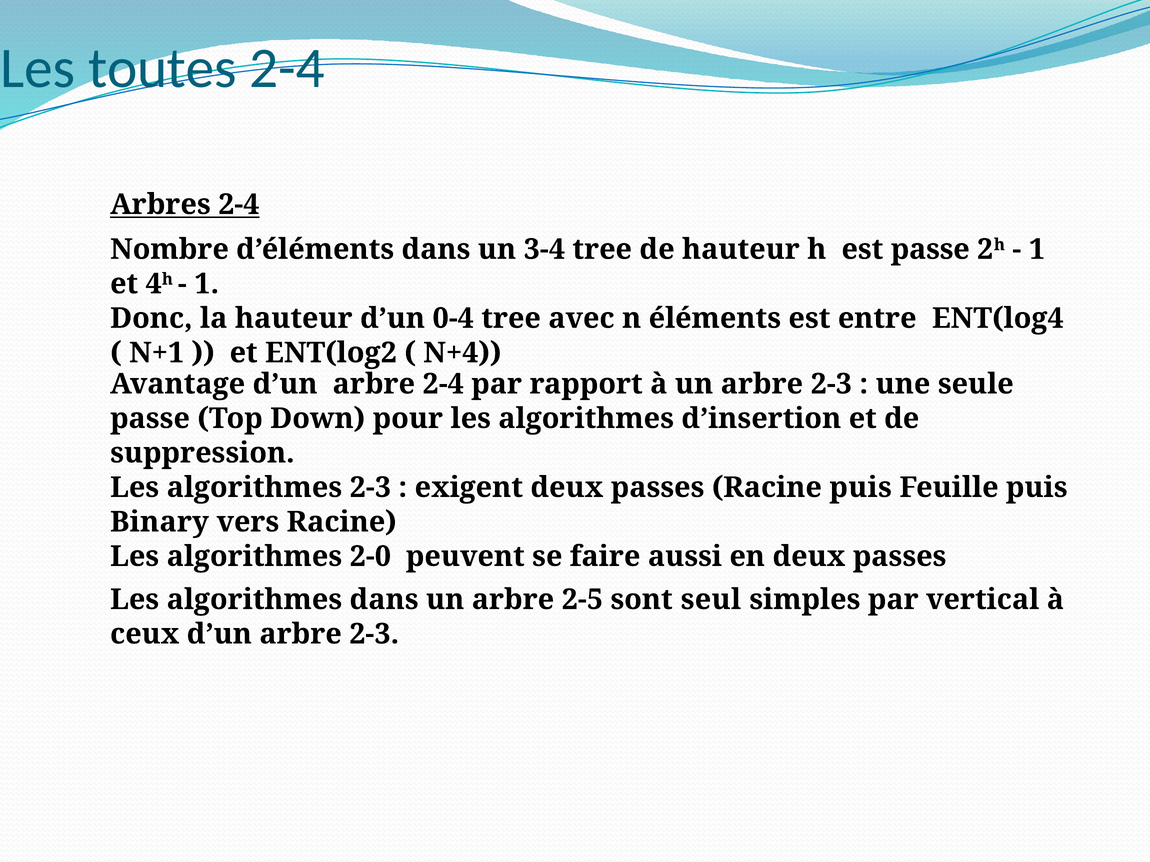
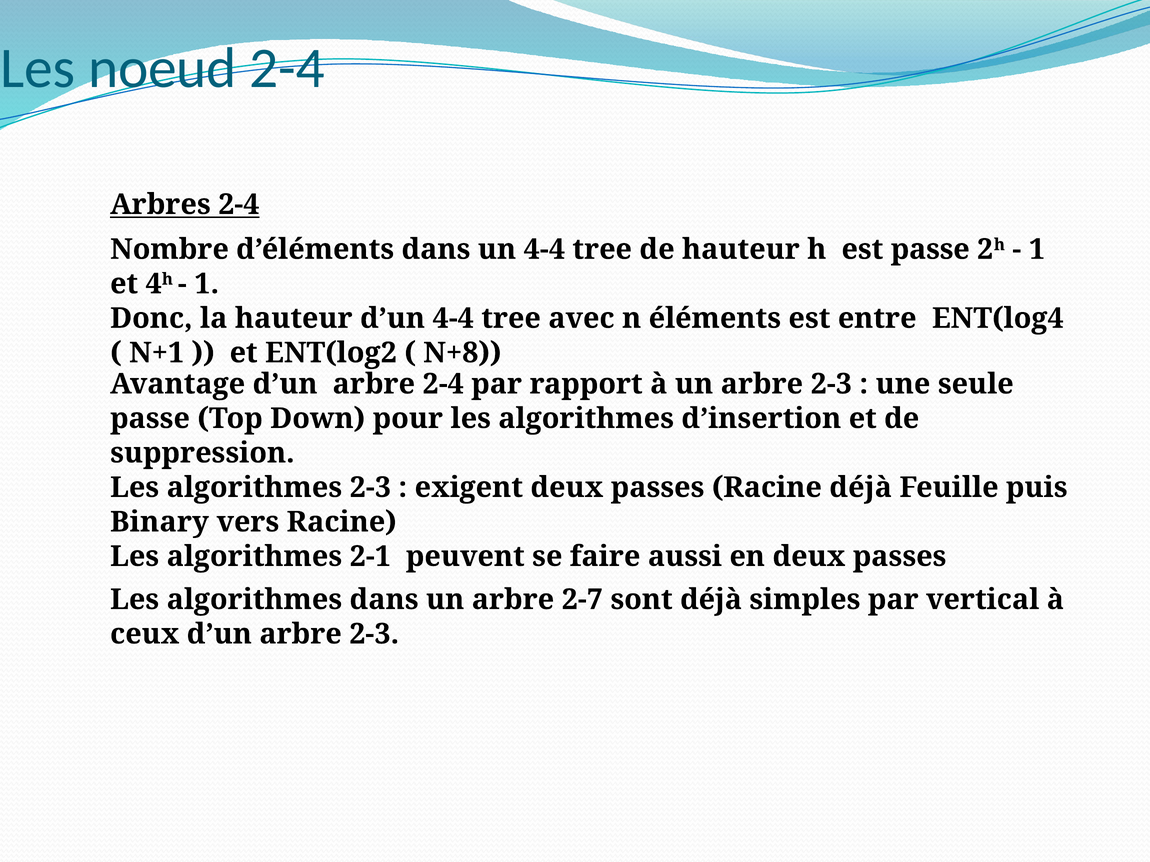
toutes: toutes -> noeud (162, 68)
un 3-4: 3-4 -> 4-4 (544, 249)
d’un 0-4: 0-4 -> 4-4 (453, 318)
N+4: N+4 -> N+8 (462, 353)
Racine puis: puis -> déjà (861, 488)
2-0: 2-0 -> 2-1 (370, 557)
2-5: 2-5 -> 2-7 (582, 600)
sont seul: seul -> déjà (711, 600)
